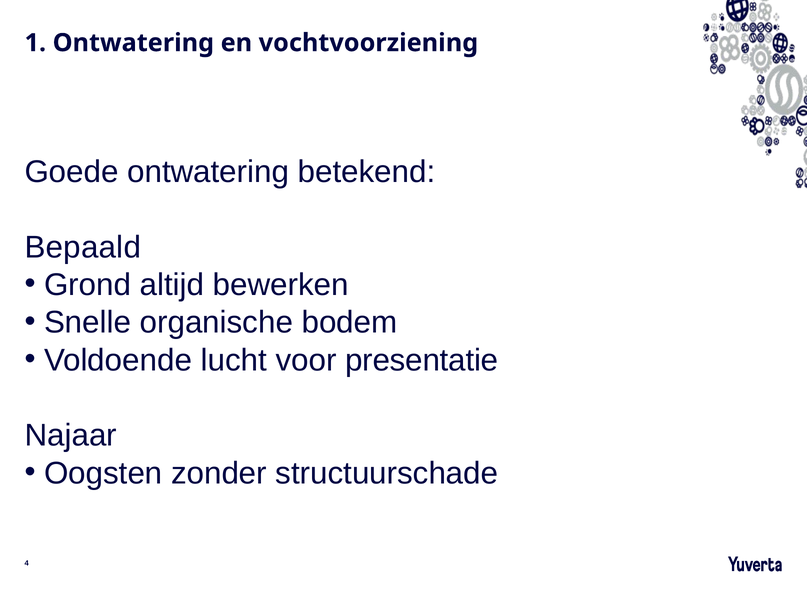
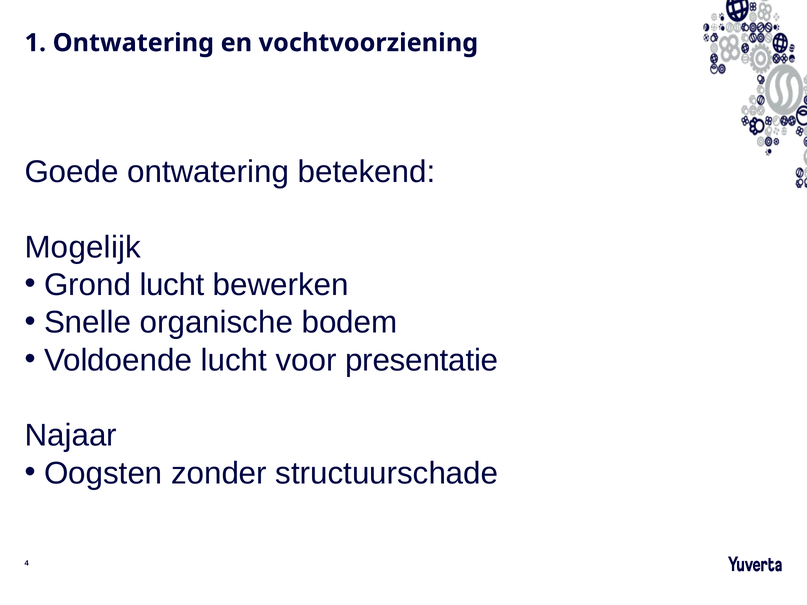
Bepaald: Bepaald -> Mogelijk (83, 247)
Grond altijd: altijd -> lucht (172, 285)
